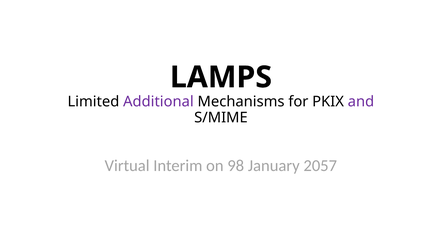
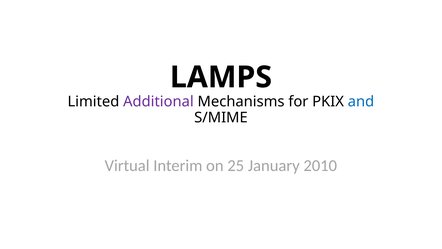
and colour: purple -> blue (361, 102)
98: 98 -> 25 (236, 166)
2057: 2057 -> 2010 (320, 166)
